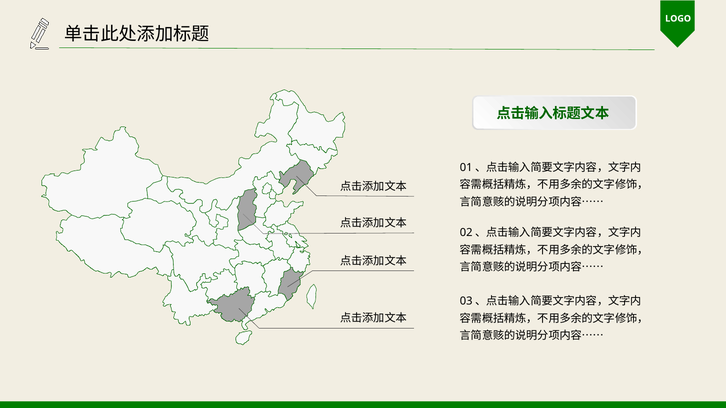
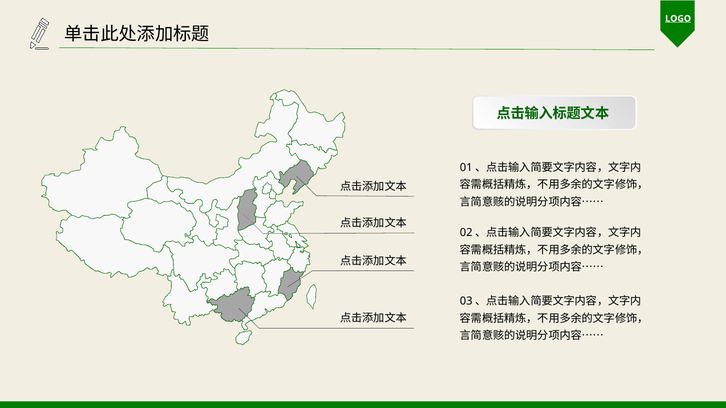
LOGO underline: none -> present (678, 19)
